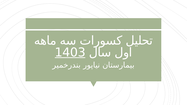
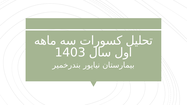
1403 underline: present -> none (70, 52)
